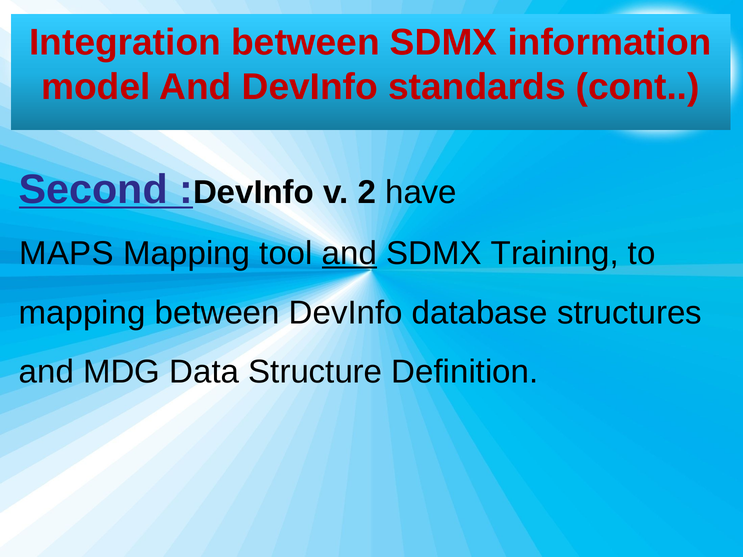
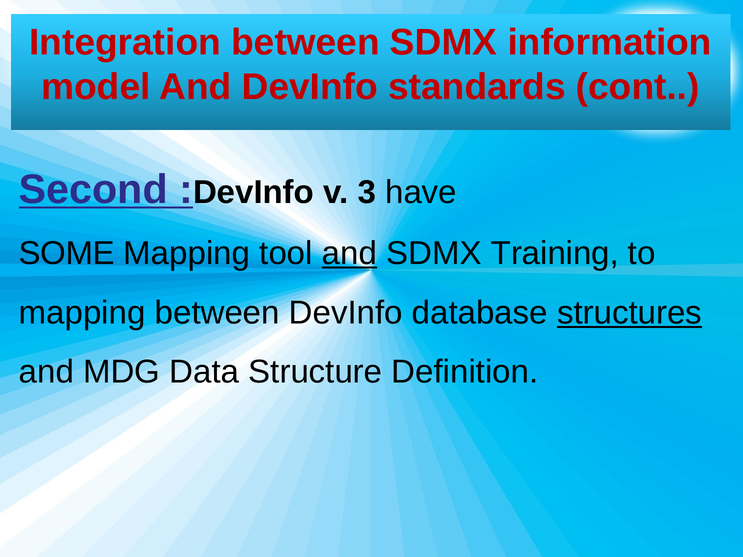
2: 2 -> 3 (367, 192)
MAPS: MAPS -> SOME (67, 253)
structures underline: none -> present (629, 313)
